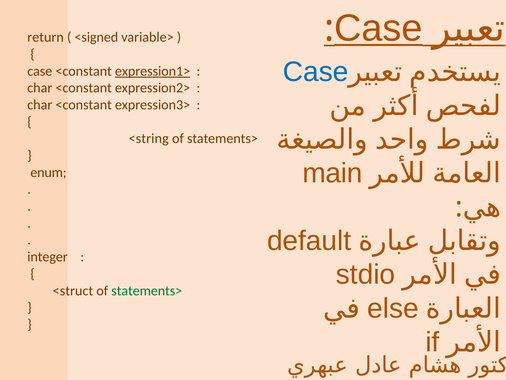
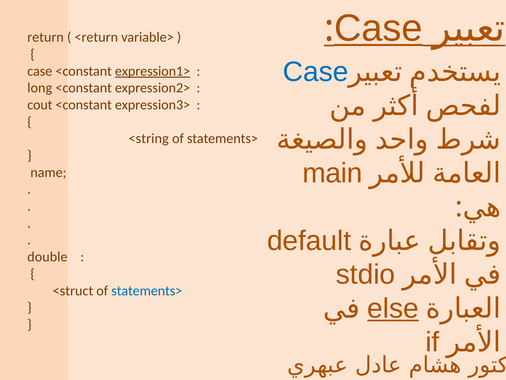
<signed: <signed -> <return (96, 37)
char: char -> long (40, 88)
char: char -> cout (40, 105)
enum: enum -> name (48, 172)
integer: integer -> double (47, 257)
statements> colour: green -> blue (147, 290)
else underline: none -> present (393, 308)
